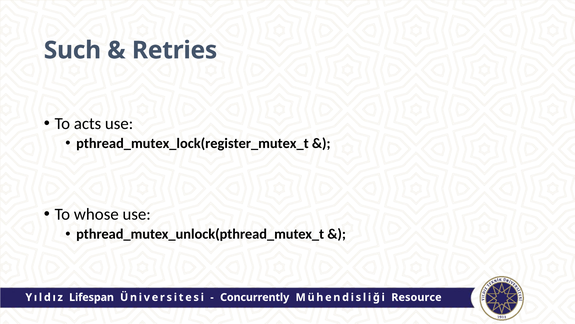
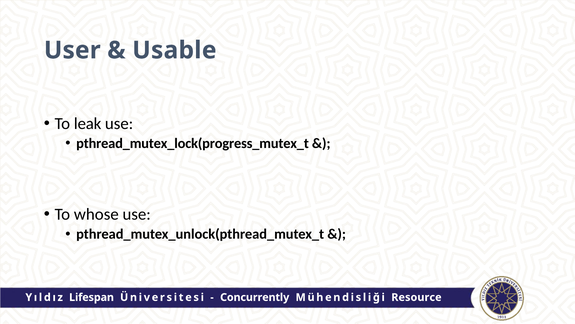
Such: Such -> User (72, 50)
Retries: Retries -> Usable (174, 50)
acts: acts -> leak (88, 123)
pthread_mutex_lock(register_mutex_t: pthread_mutex_lock(register_mutex_t -> pthread_mutex_lock(progress_mutex_t (193, 143)
